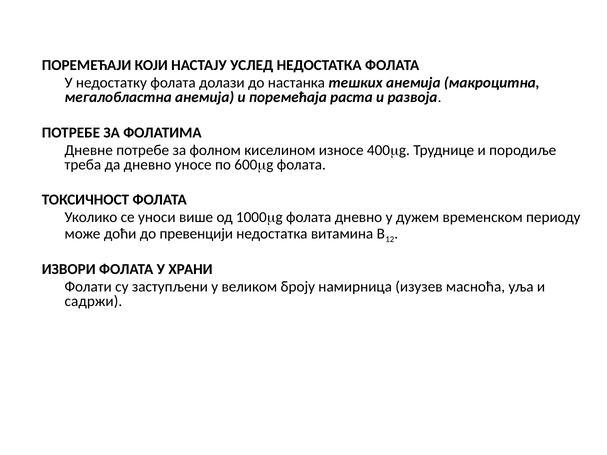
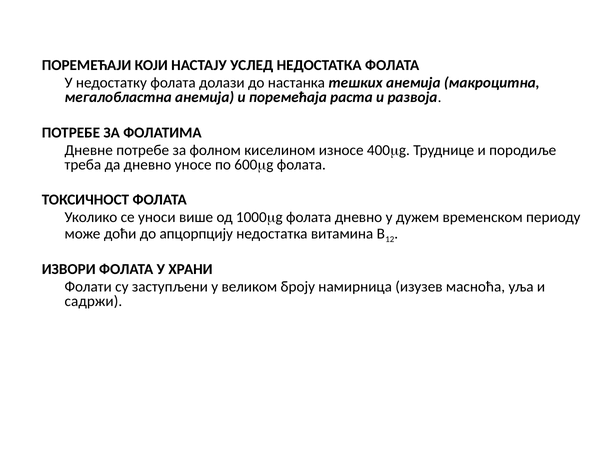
превенцији: превенцији -> апцopпцију (196, 234)
